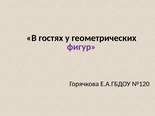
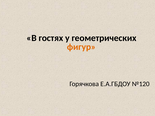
фигур colour: purple -> orange (81, 47)
